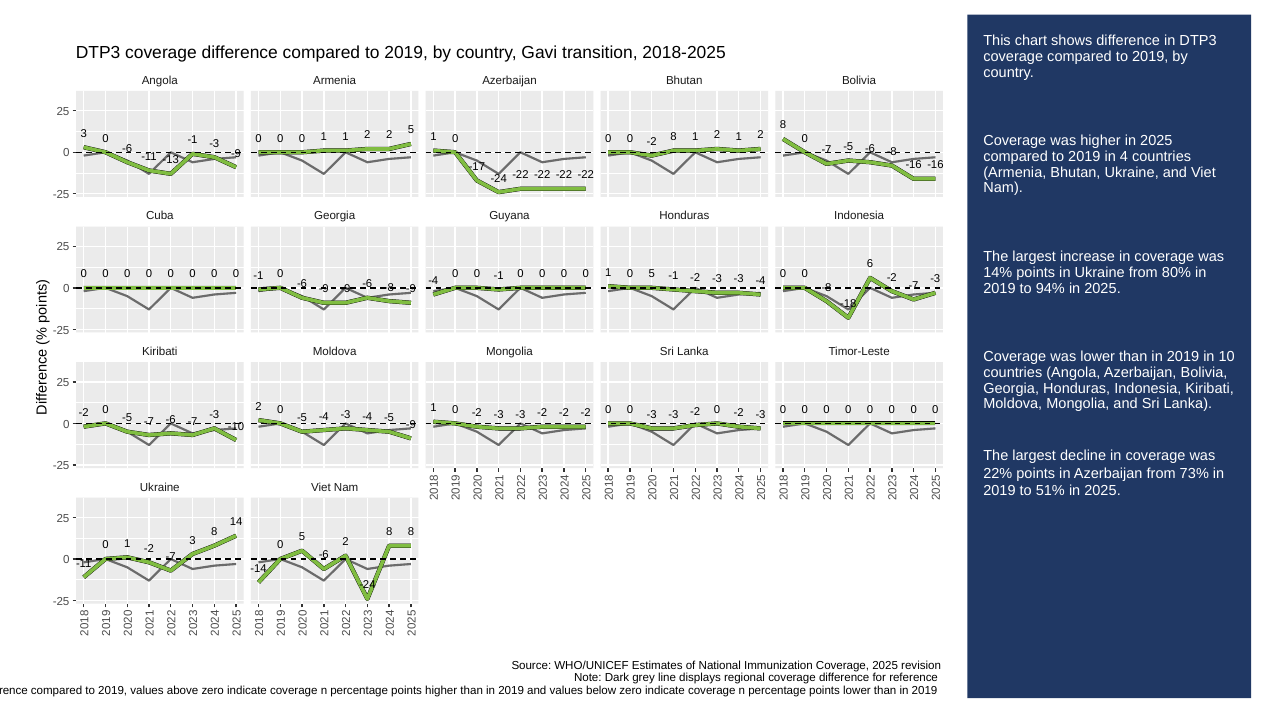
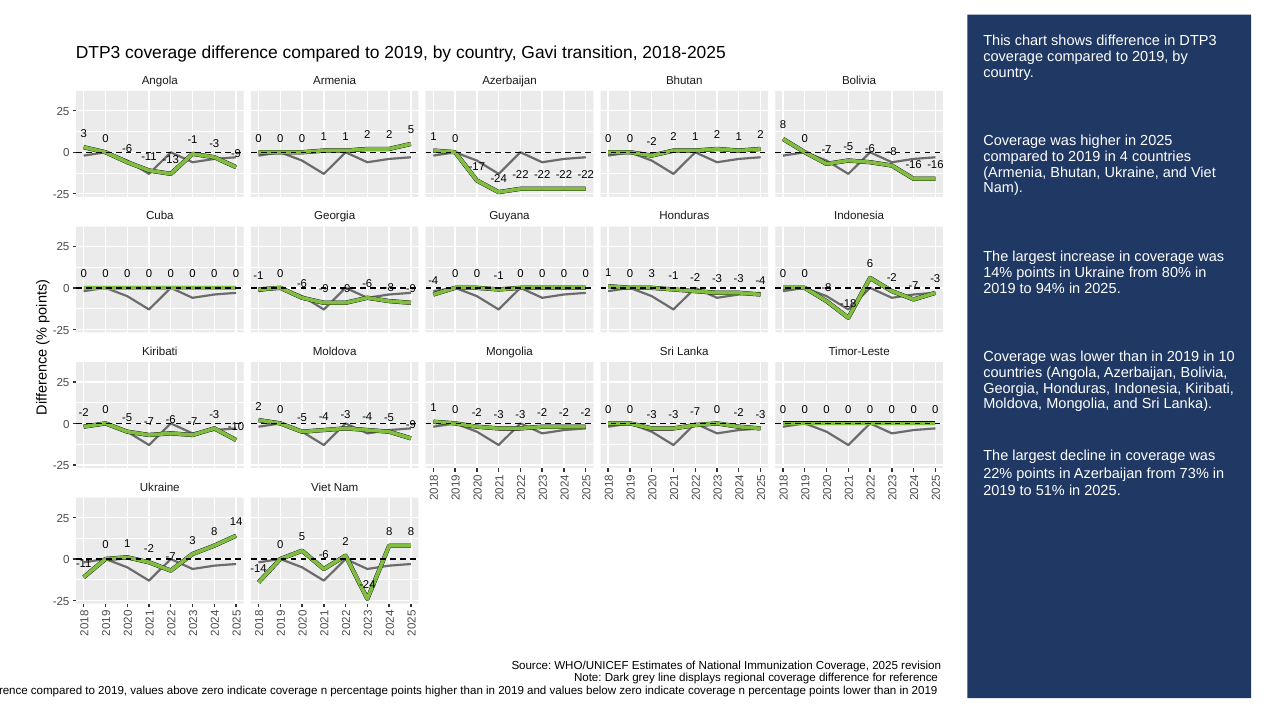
-2 8: 8 -> 2 (674, 137)
1 0 5: 5 -> 3 (652, 274)
0 -3 -3 -2: -2 -> -7 (695, 411)
